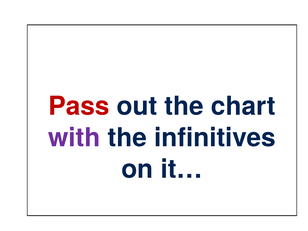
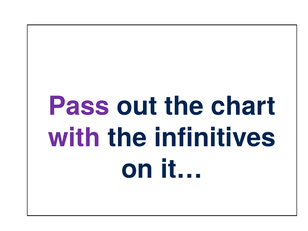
Pass colour: red -> purple (79, 106)
